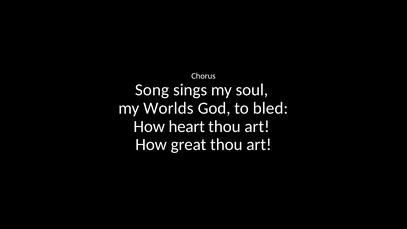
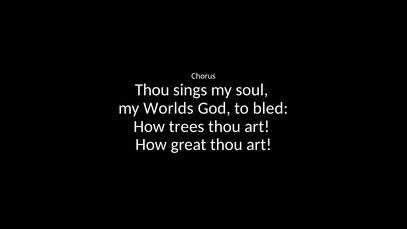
Song: Song -> Thou (152, 90)
heart: heart -> trees (187, 126)
